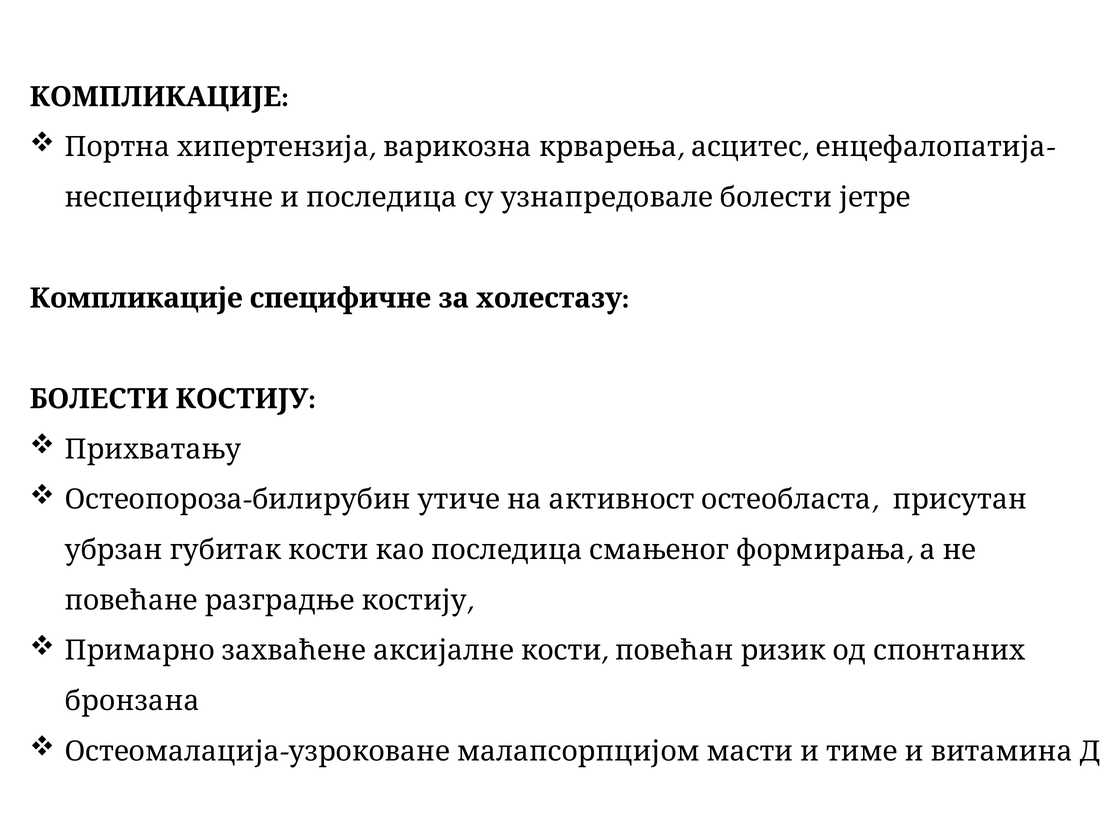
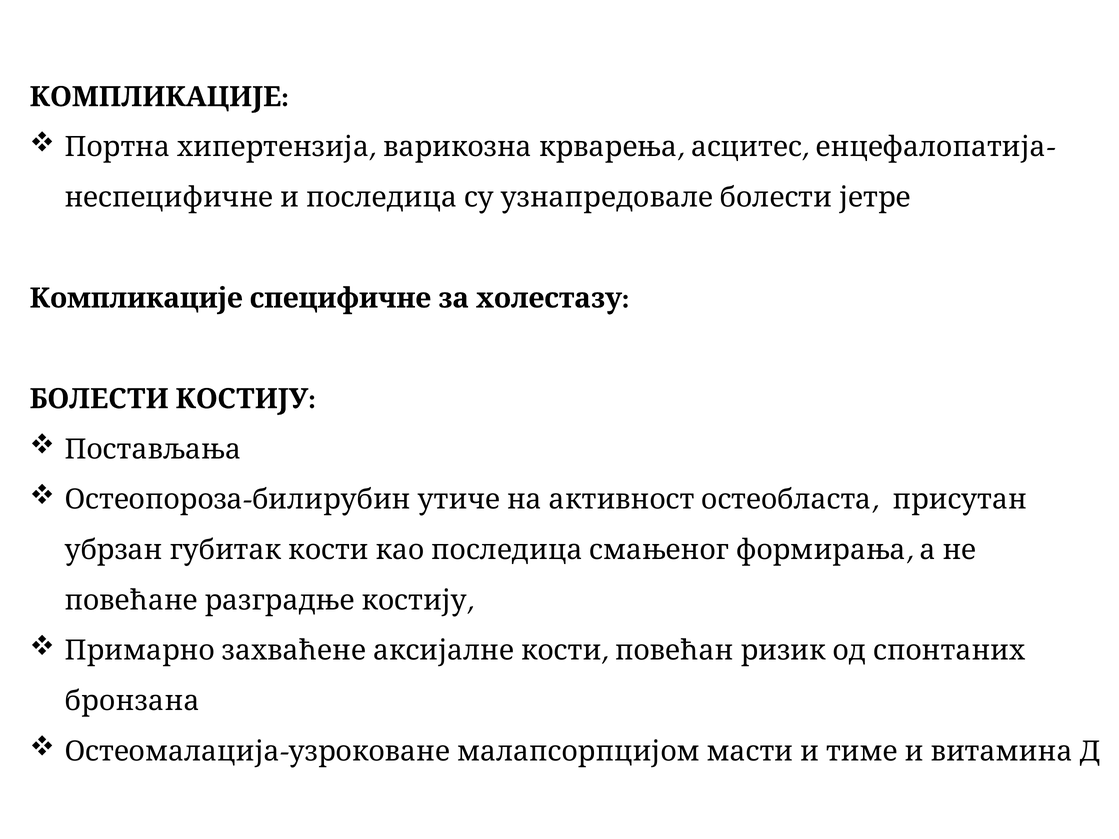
Прихватању: Прихватању -> Постављања (153, 449)
